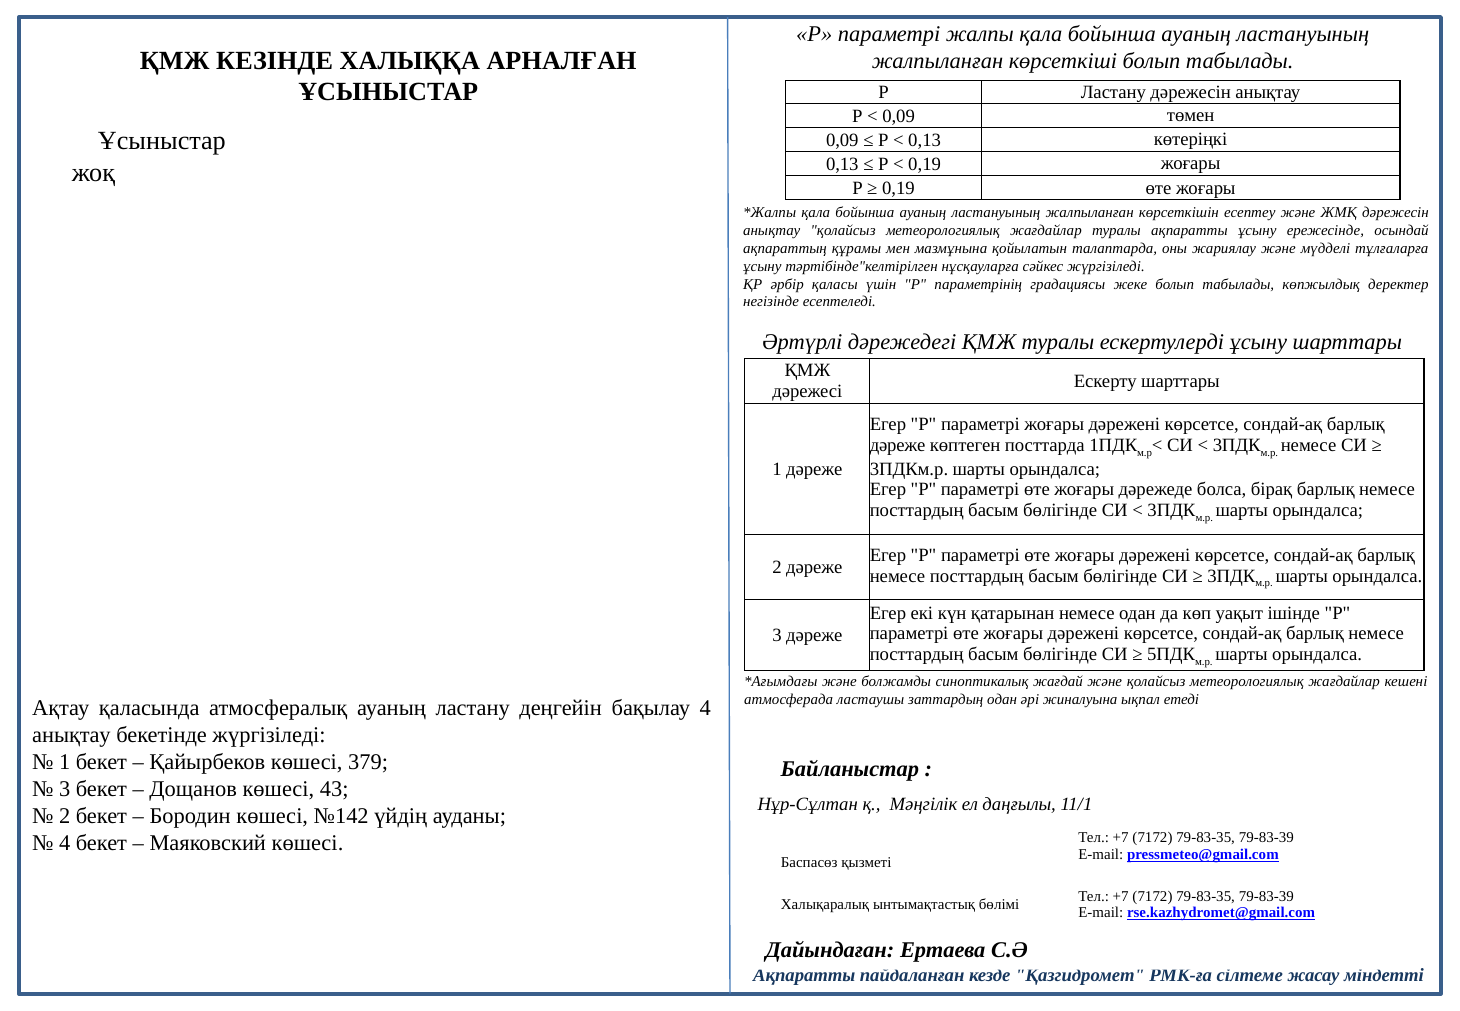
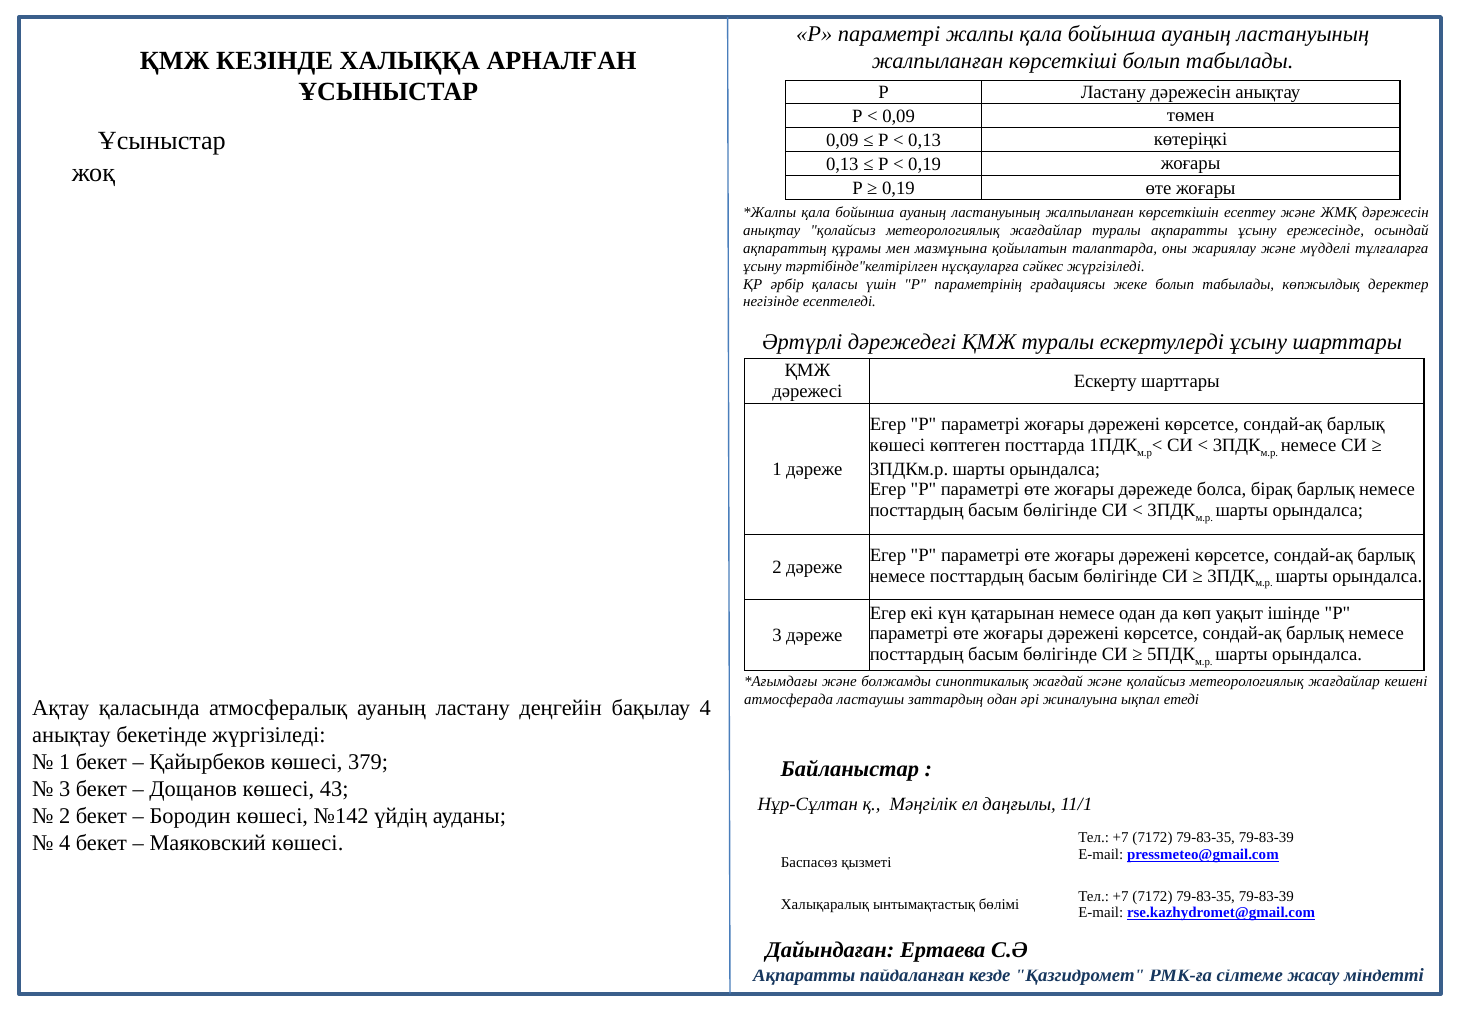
дәреже: дәреже -> көшесі (897, 445)
